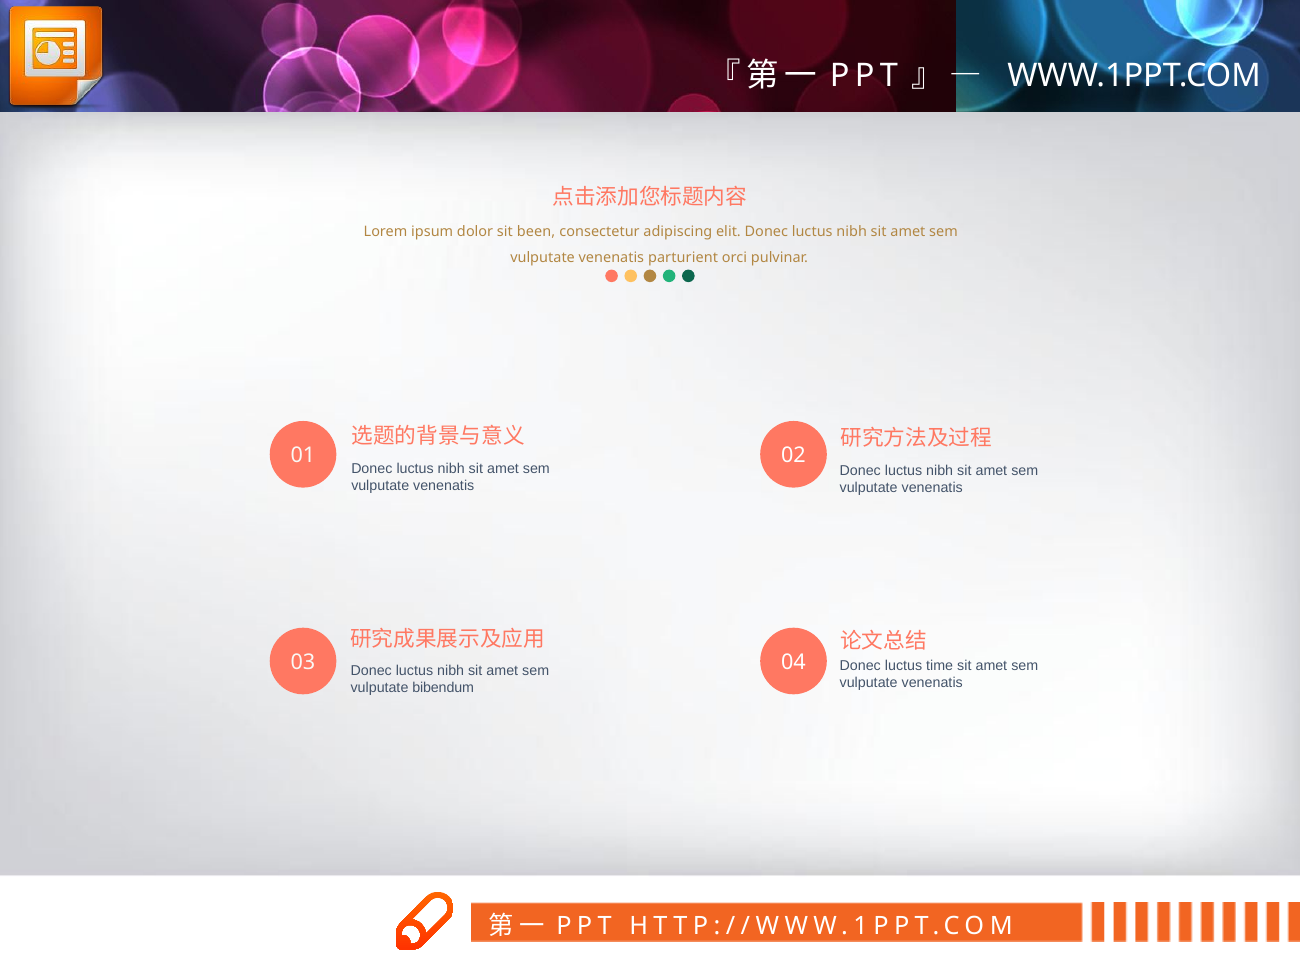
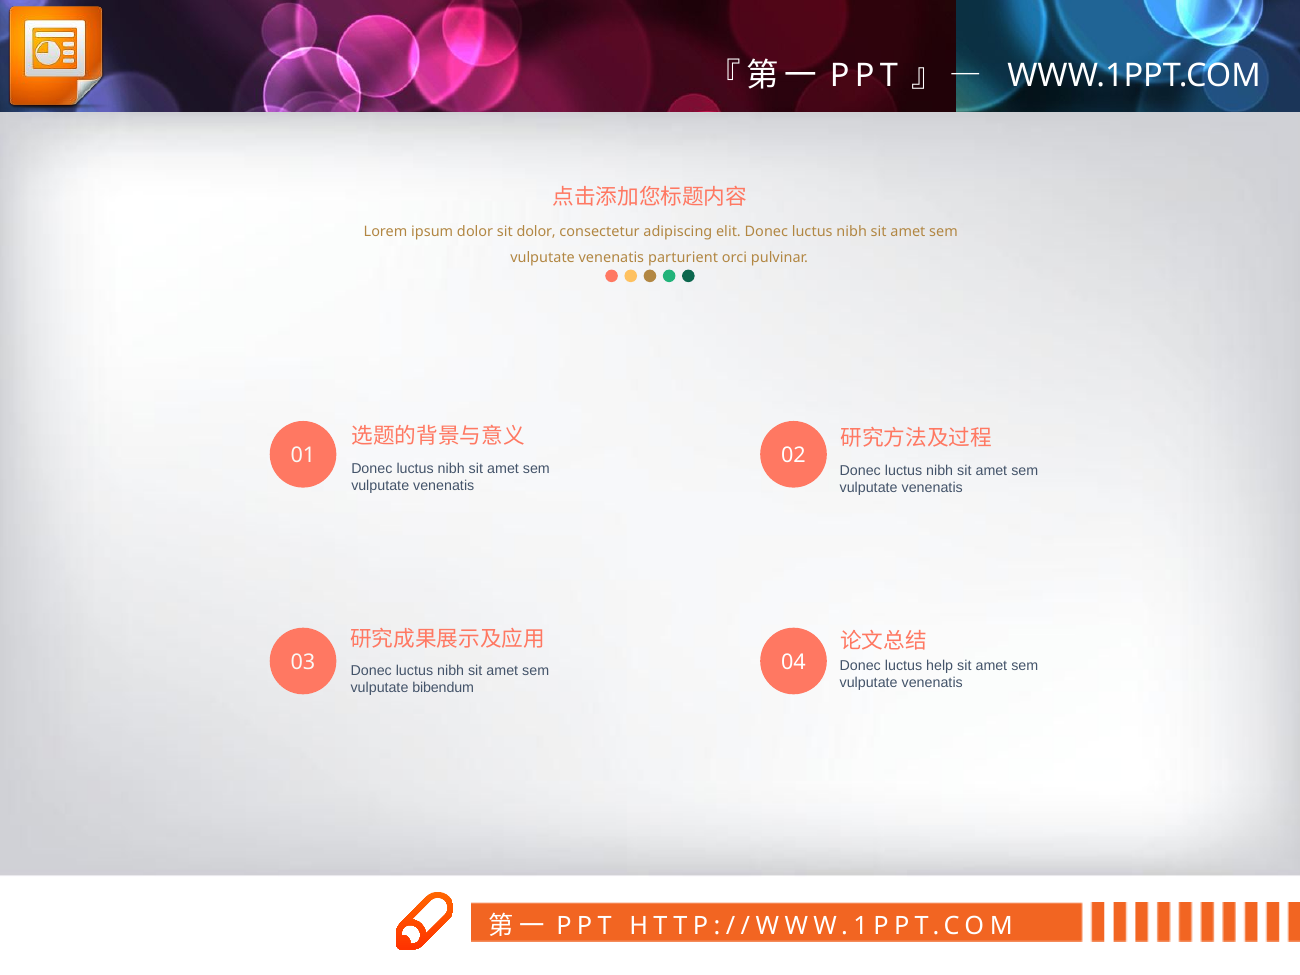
sit been: been -> dolor (536, 232)
time: time -> help (940, 666)
